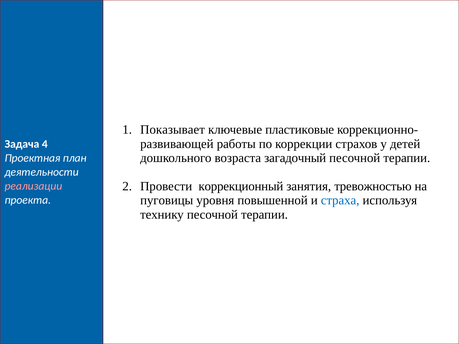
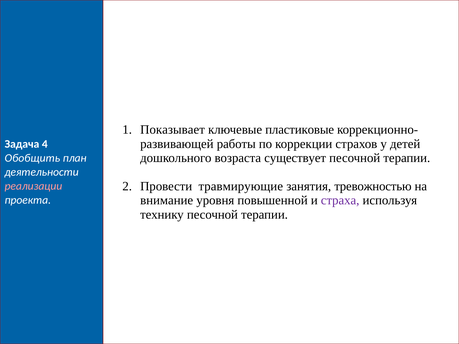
загадочный: загадочный -> существует (295, 158)
Проектная: Проектная -> Обобщить (32, 158)
коррекционный: коррекционный -> травмирующие (241, 186)
пуговицы: пуговицы -> внимание (167, 201)
страха colour: blue -> purple (340, 201)
